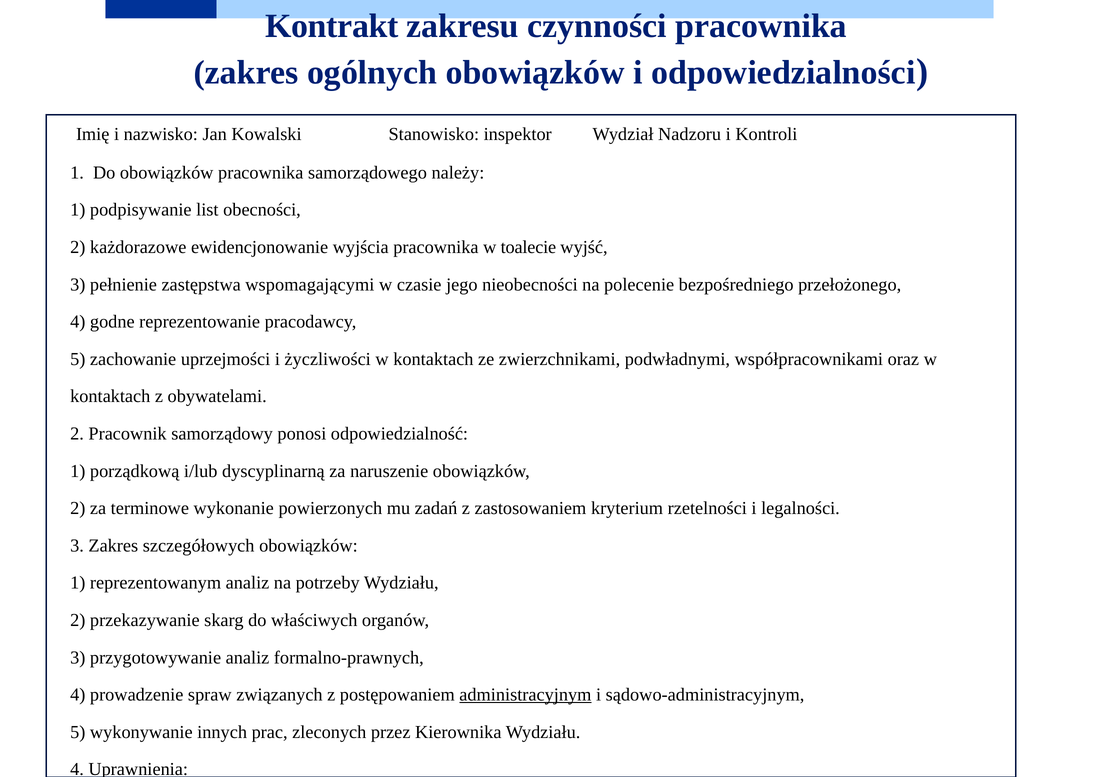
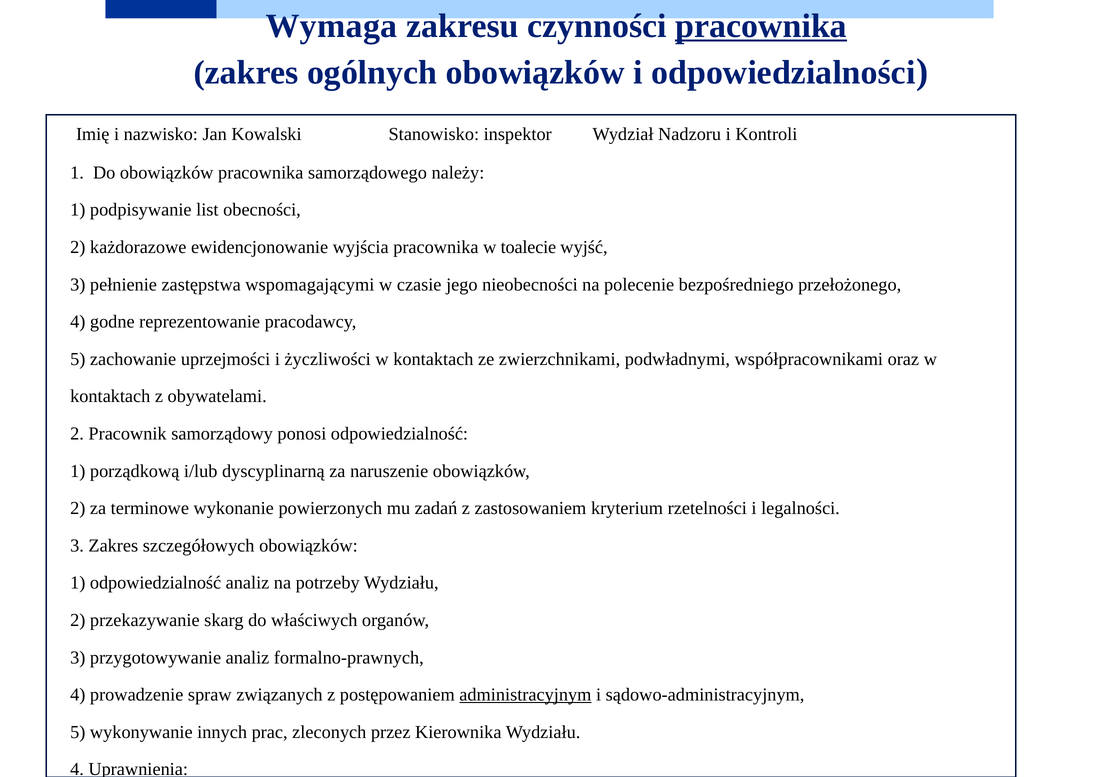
Kontrakt: Kontrakt -> Wymaga (332, 26)
pracownika underline: none -> present (761, 26)
1 reprezentowanym: reprezentowanym -> odpowiedzialność (156, 583)
